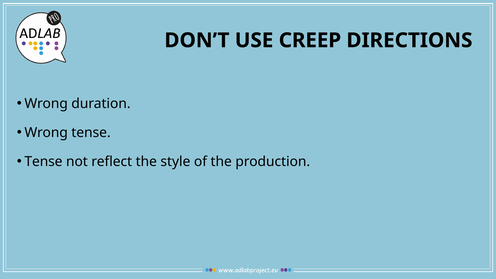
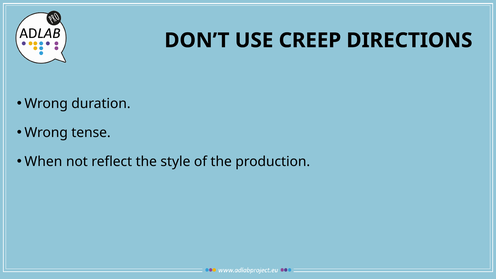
Tense: Tense -> When (43, 162)
